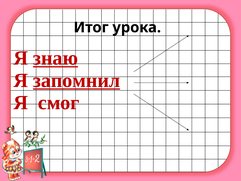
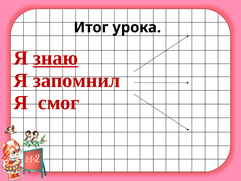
запомнил underline: present -> none (77, 80)
